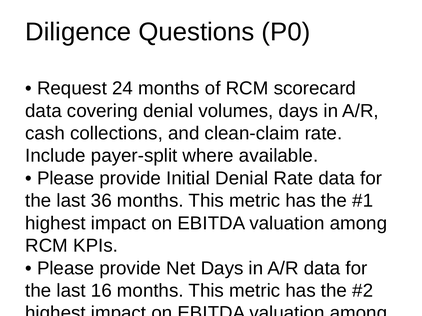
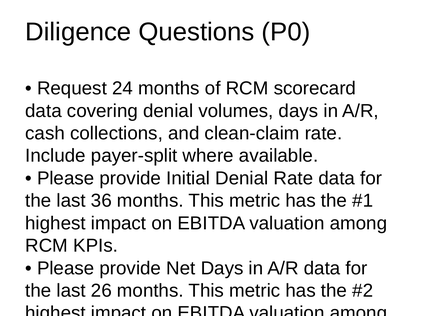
16: 16 -> 26 (101, 291)
